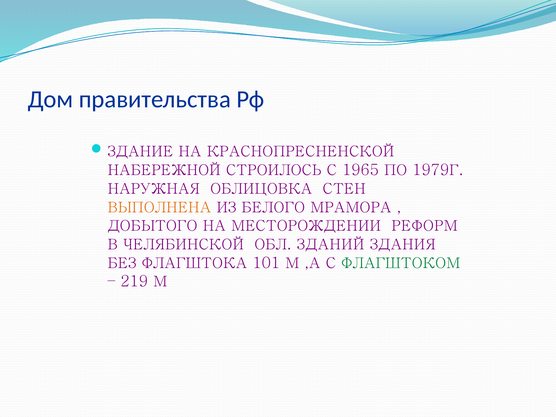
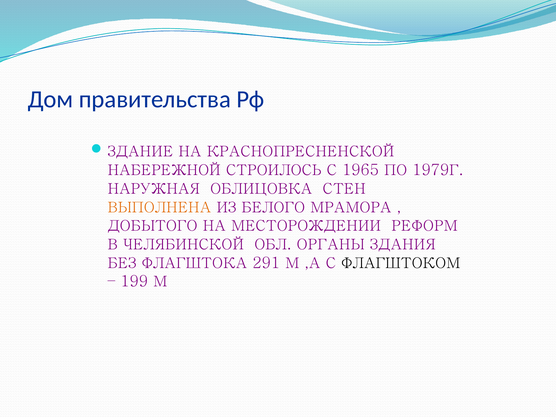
ЗДАНИЙ: ЗДАНИЙ -> ОРГАНЫ (331, 244)
101: 101 -> 291 (266, 263)
ФЛАГШТОКОМ colour: green -> black (401, 263)
219: 219 -> 199 (134, 282)
